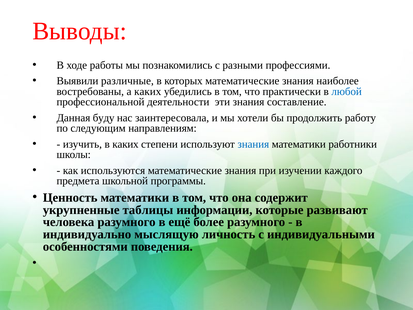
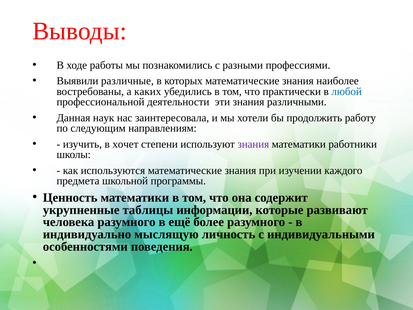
составление: составление -> различными (297, 102)
буду: буду -> наук (104, 118)
в каких: каких -> хочет (125, 144)
знания colour: blue -> purple (253, 144)
